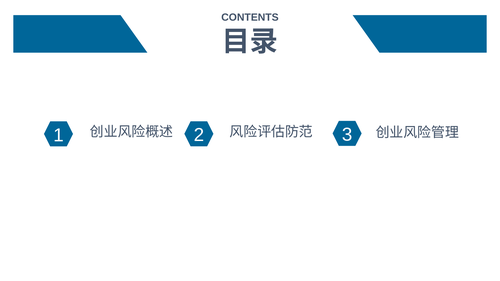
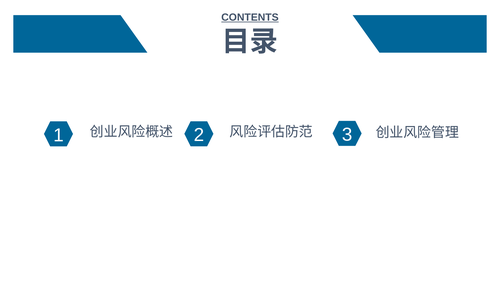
CONTENTS underline: none -> present (250, 18)
